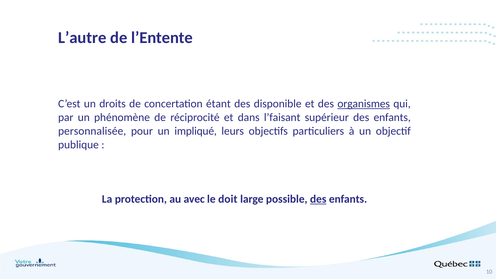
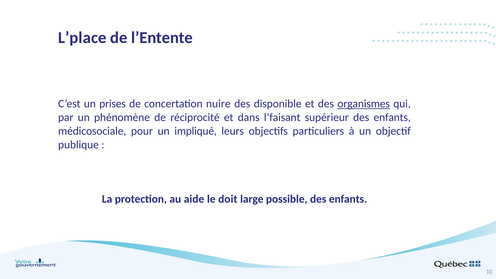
L’autre: L’autre -> L’place (82, 38)
droits: droits -> prises (113, 104)
étant: étant -> nuire (218, 104)
personnalisée: personnalisée -> médicosociale (92, 131)
avec: avec -> aide (194, 199)
des underline: present -> none (318, 199)
